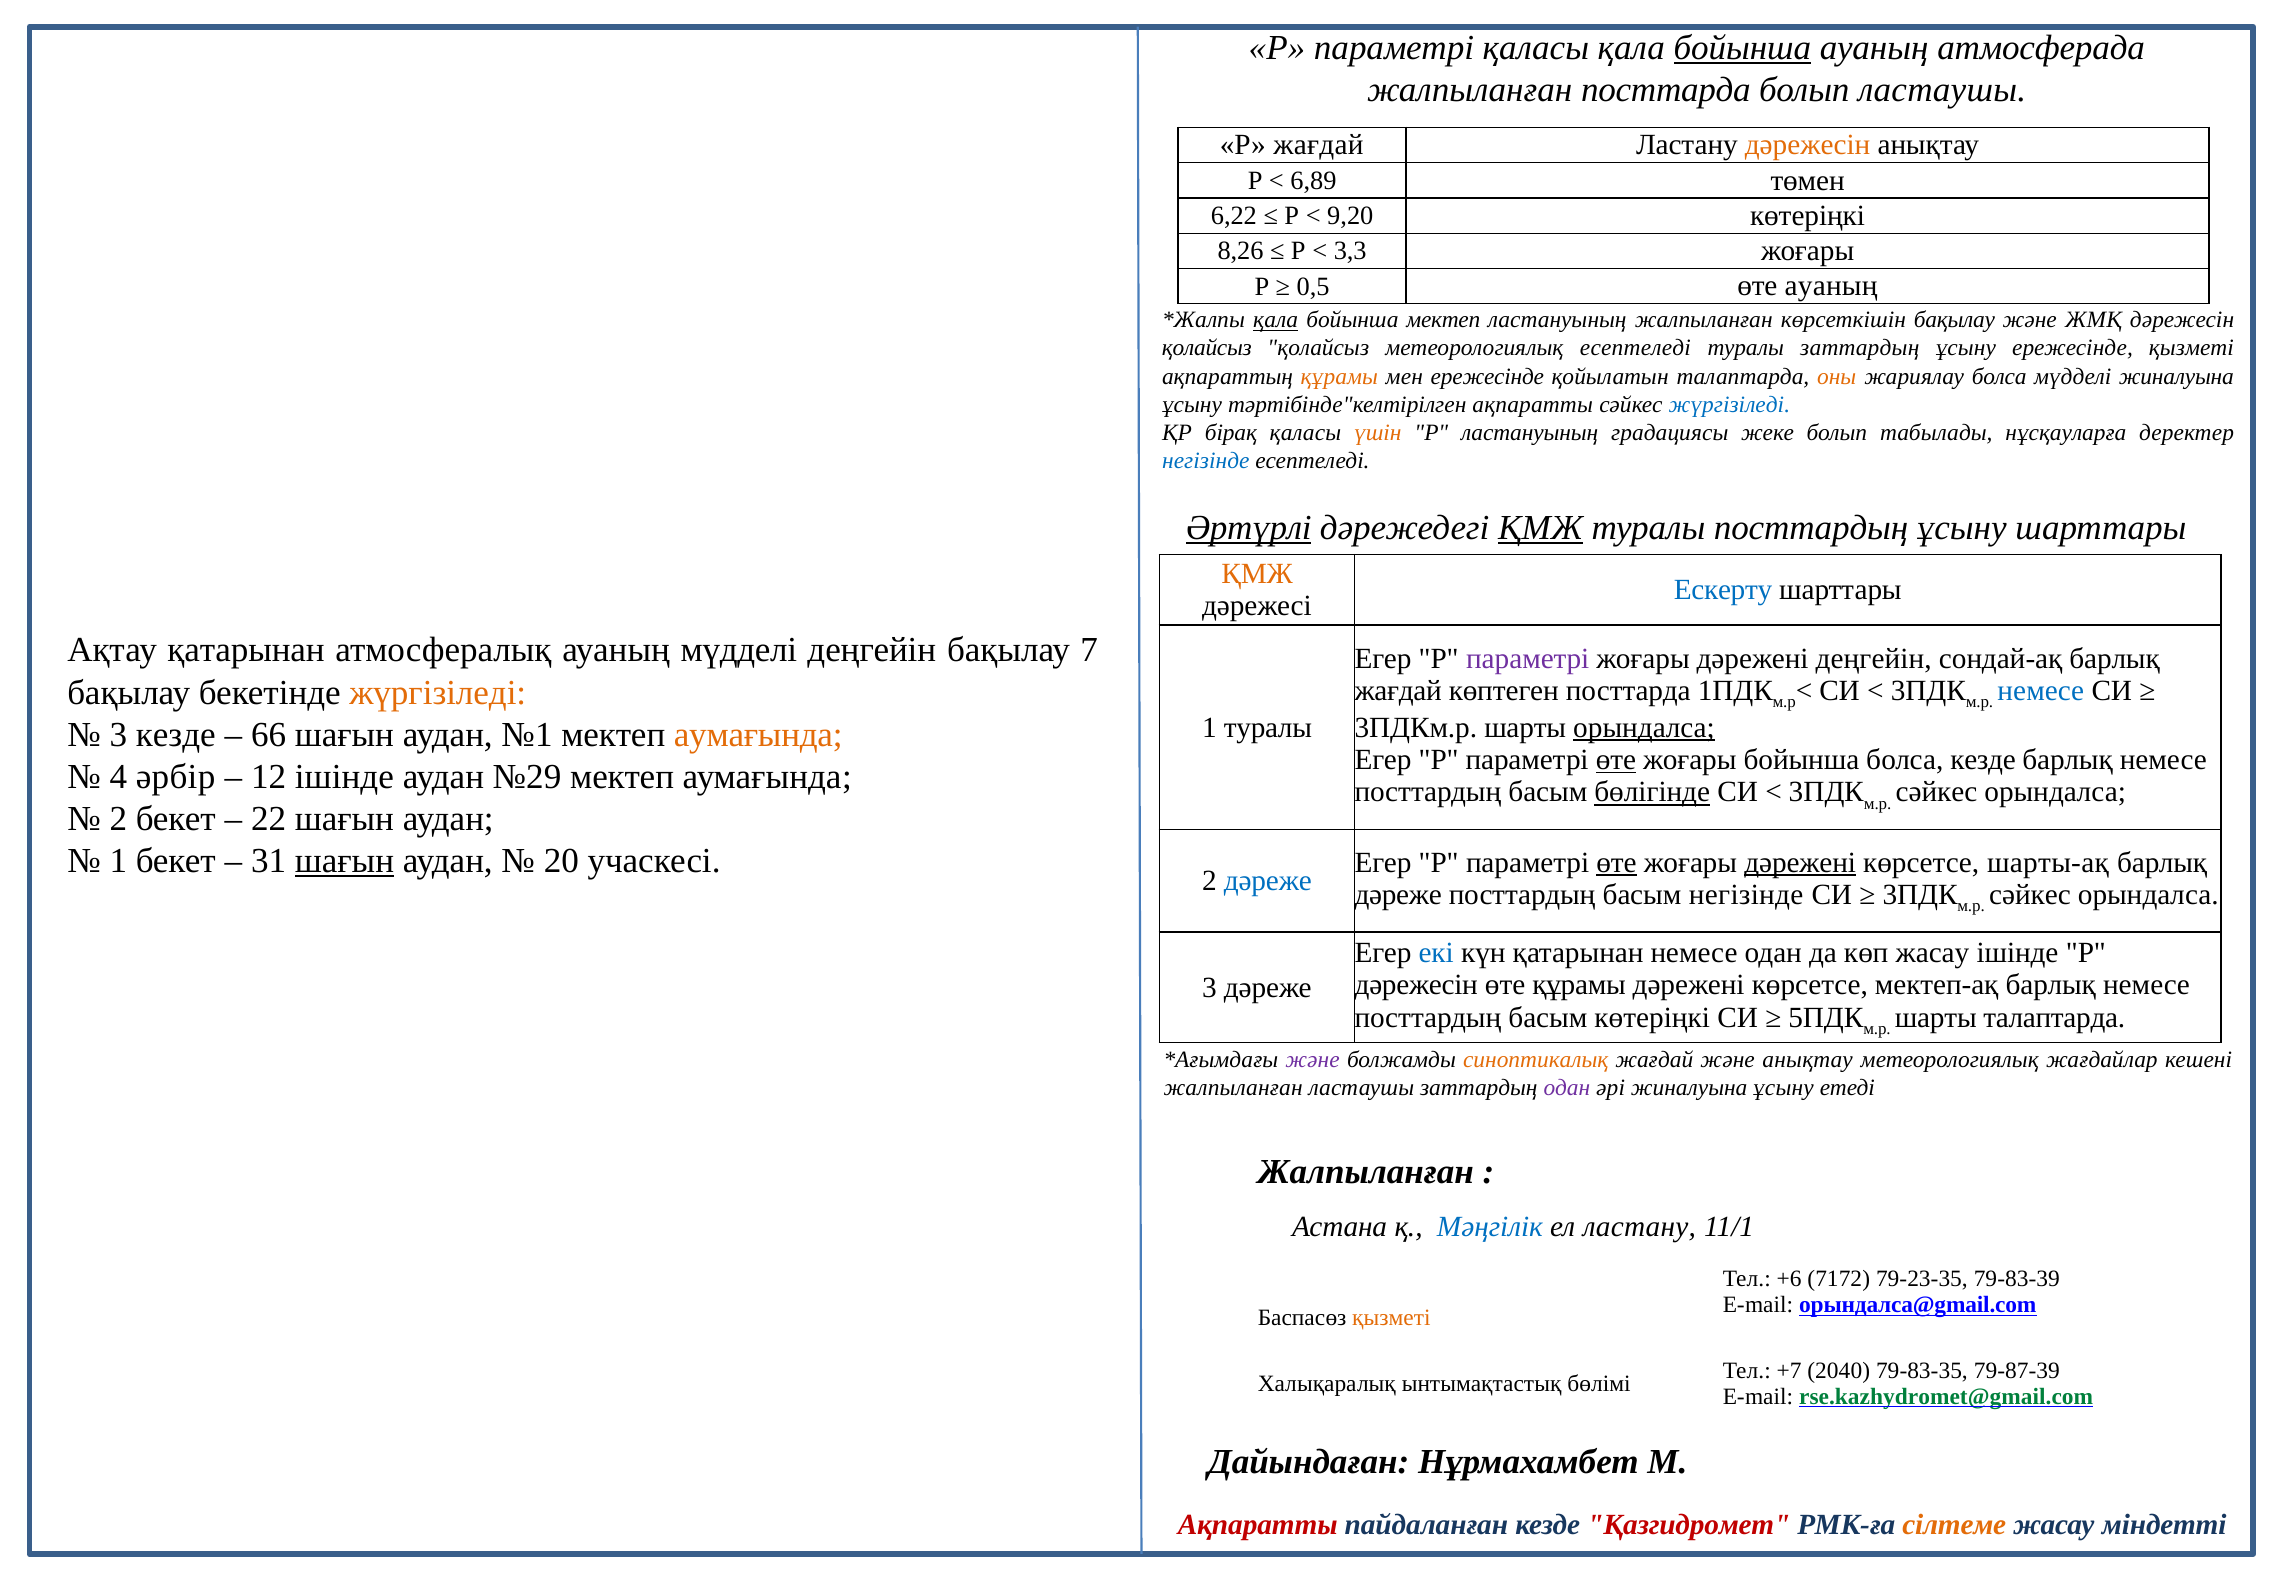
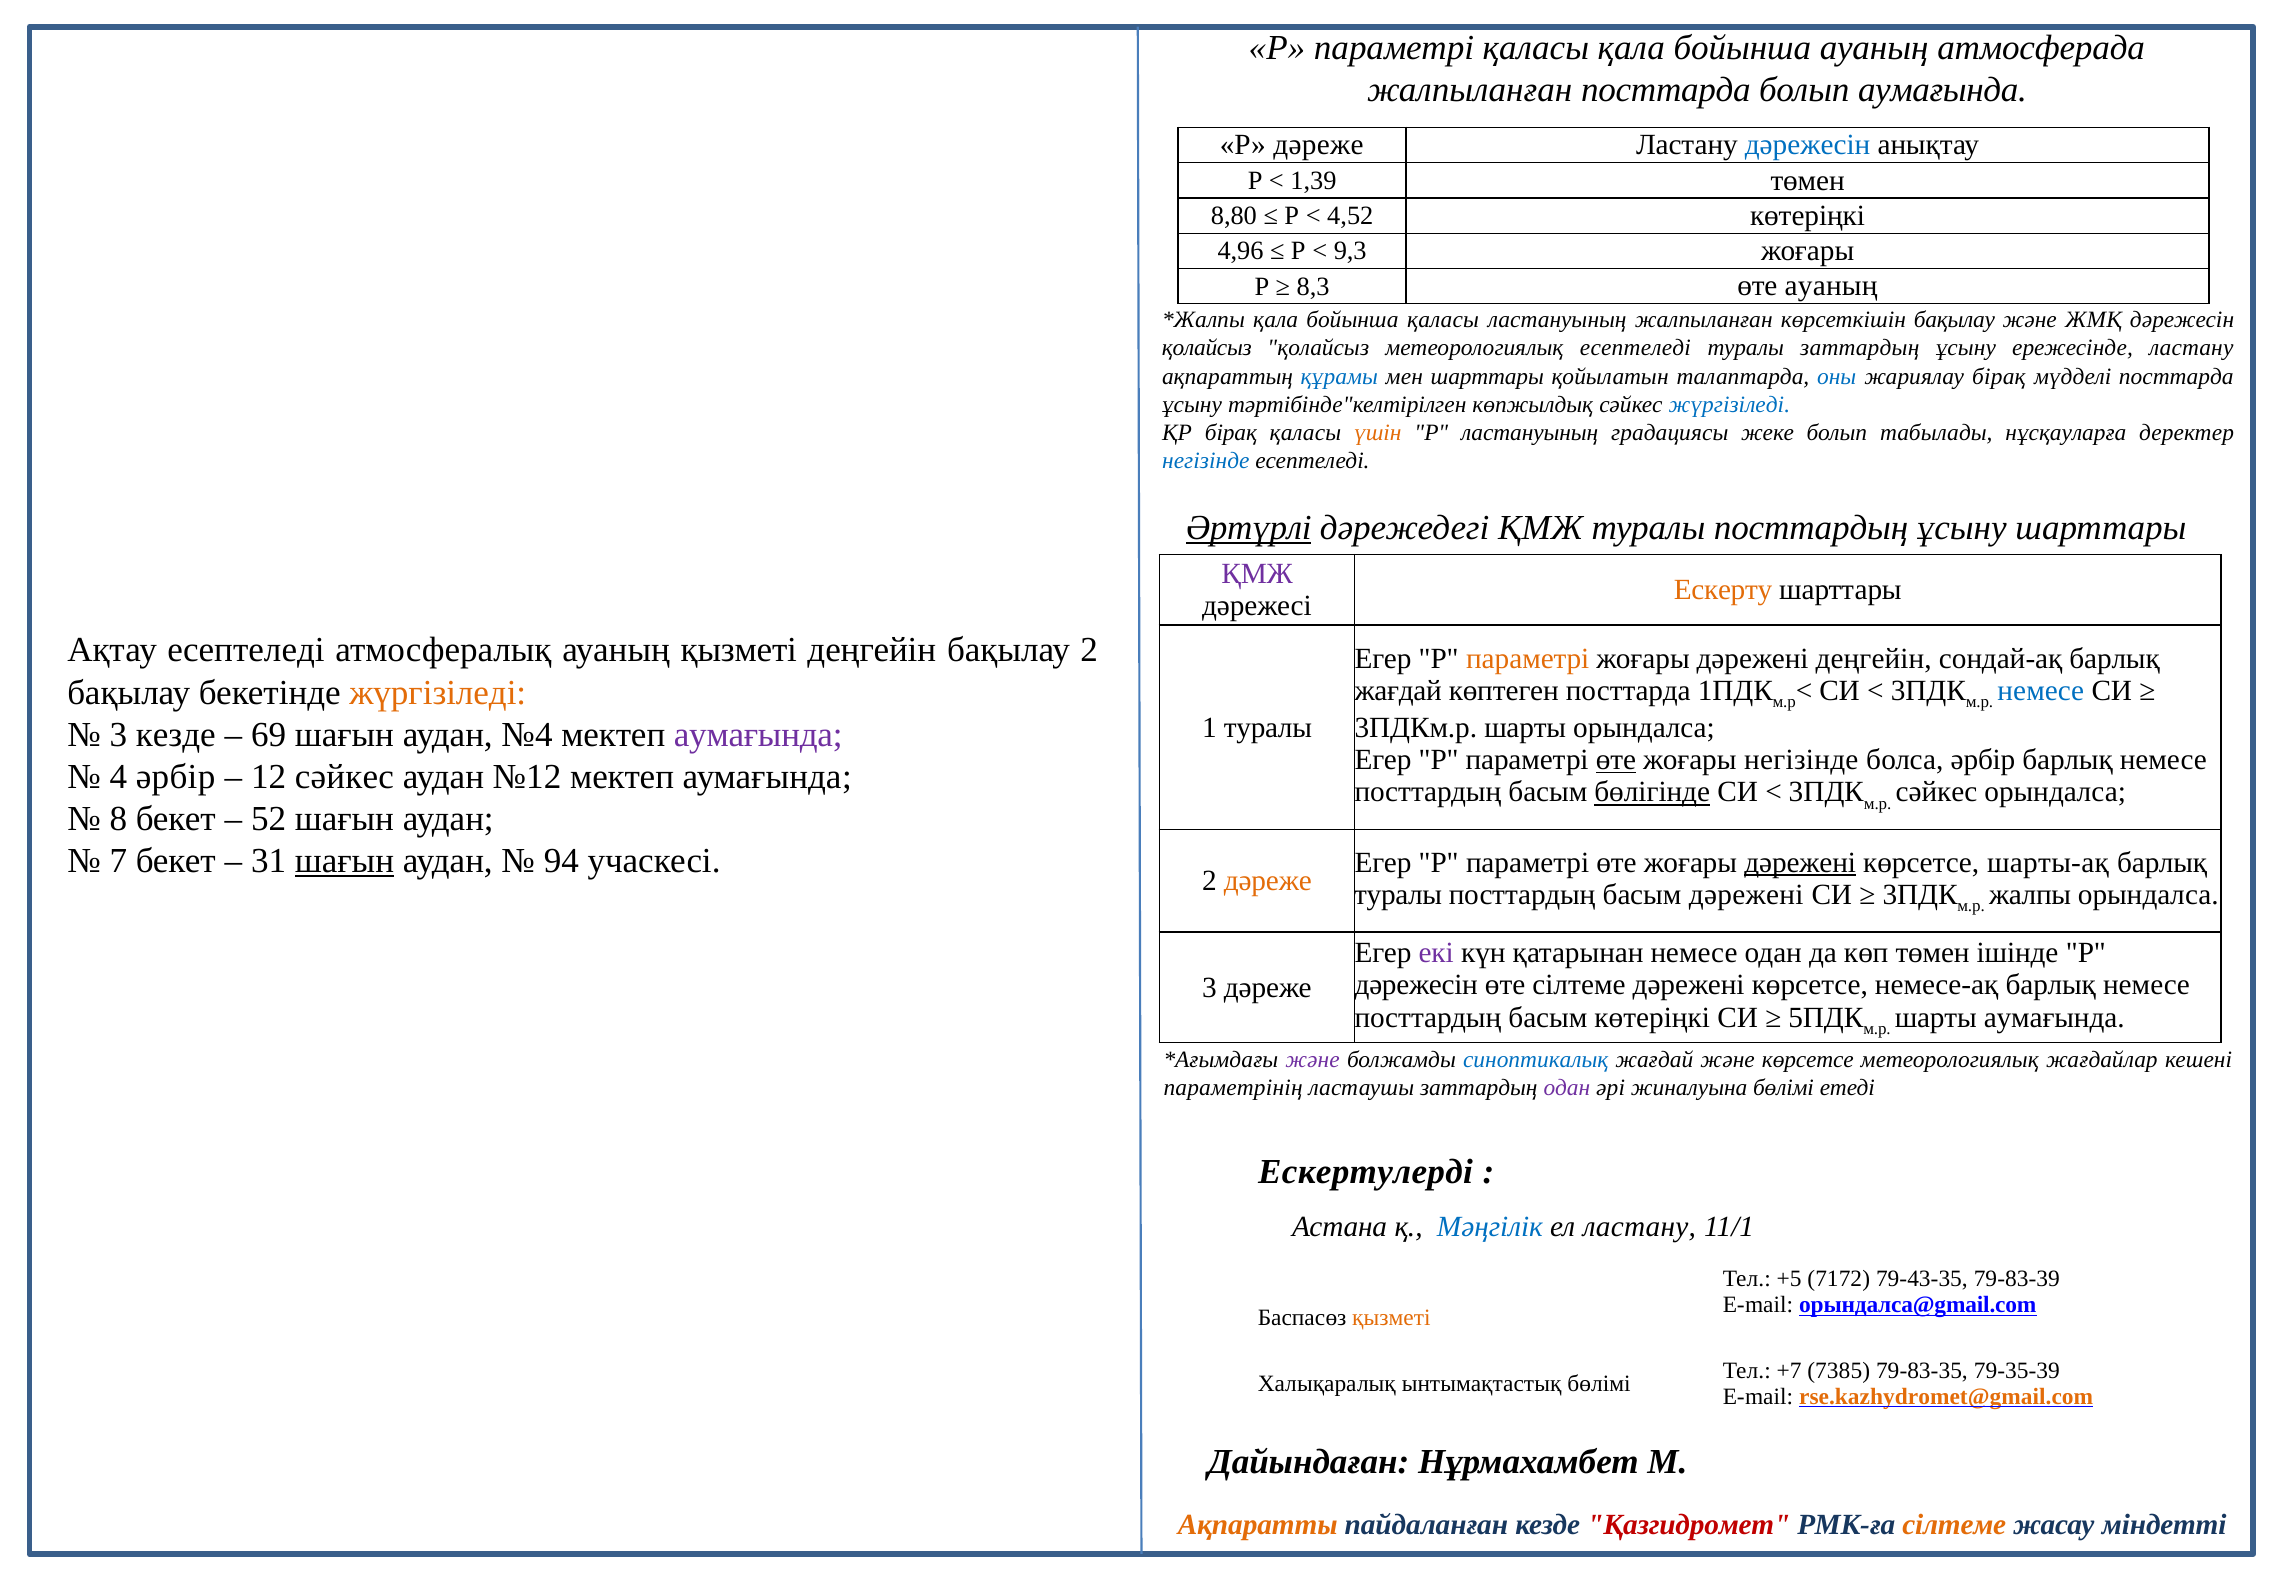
бойынша underline: present -> none (1742, 48)
болып ластаушы: ластаушы -> аумағында (1942, 90)
Р жағдай: жағдай -> дәреже (1318, 145)
дәрежесін colour: orange -> blue (1808, 145)
6,89: 6,89 -> 1,39 (1314, 180)
6,22: 6,22 -> 8,80 (1234, 216)
9,20: 9,20 -> 4,52 (1350, 216)
8,26: 8,26 -> 4,96 (1241, 251)
3,3: 3,3 -> 9,3 (1350, 251)
0,5: 0,5 -> 8,3 (1313, 286)
қала underline: present -> none (1276, 320)
бойынша мектеп: мектеп -> қаласы (1443, 320)
ережесінде қызметі: қызметі -> ластану (2191, 348)
құрамы colour: orange -> blue (1339, 376)
мен ережесінде: ережесінде -> шарттары (1487, 376)
оны colour: orange -> blue (1837, 376)
жариялау болса: болса -> бірақ (1999, 376)
мүдделі жиналуына: жиналуына -> посттарда (2176, 376)
тәртібінде"келтірілген ақпаратты: ақпаратты -> көпжылдық (1533, 404)
ҚМЖ underline: present -> none (1541, 528)
ҚМЖ colour: orange -> purple (1257, 574)
Ескерту colour: blue -> orange (1723, 590)
Ақтау қатарынан: қатарынан -> есептеледі (246, 650)
ауаның мүдделі: мүдделі -> қызметі (739, 650)
бақылау 7: 7 -> 2 (1089, 650)
параметрі colour: purple -> orange (1528, 658)
орындалса underline: present -> none (1644, 727)
66: 66 -> 69 (269, 734)
№1: №1 -> №4 (527, 734)
аумағында colour: orange -> purple (758, 734)
жоғары бойынша: бойынша -> негізінде (1801, 760)
болса кезде: кезде -> әрбір (1983, 760)
12 ішінде: ішінде -> сәйкес (344, 777)
№29: №29 -> №12 (527, 777)
2: 2 -> 8 (118, 819)
22: 22 -> 52 (269, 819)
1: 1 -> 7 (118, 861)
20: 20 -> 94 (561, 861)
өте underline: present -> none (1616, 862)
дәреже colour: blue -> orange (1268, 881)
дәреже: дәреже -> туралы (1398, 895)
басым негізінде: негізінде -> дәрежені (1746, 895)
сәйкес: сәйкес -> жалпы (2030, 895)
екі colour: blue -> purple (1436, 953)
көп жасау: жасау -> төмен (1933, 953)
өте құрамы: құрамы -> сілтеме (1579, 985)
мектеп-ақ: мектеп-ақ -> немесе-ақ (1937, 985)
шарты талаптарда: талаптарда -> аумағында (2054, 1017)
синоптикалық colour: orange -> blue (1536, 1059)
және анықтау: анықтау -> көрсетсе (1808, 1059)
жалпыланған: жалпыланған -> параметрінің (1233, 1088)
әрі жиналуына ұсыну: ұсыну -> бөлімі (1784, 1088)
Жалпыланған: Жалпыланған -> Ескертулерді (1366, 1171)
+6: +6 -> +5 (1789, 1279)
79-23-35: 79-23-35 -> 79-43-35 (1922, 1279)
2040: 2040 -> 7385 (1839, 1370)
79-87-39: 79-87-39 -> 79-35-39 (2017, 1370)
rse.kazhydromet@gmail.com colour: green -> orange (1946, 1396)
Ақпаратты colour: red -> orange (1258, 1525)
